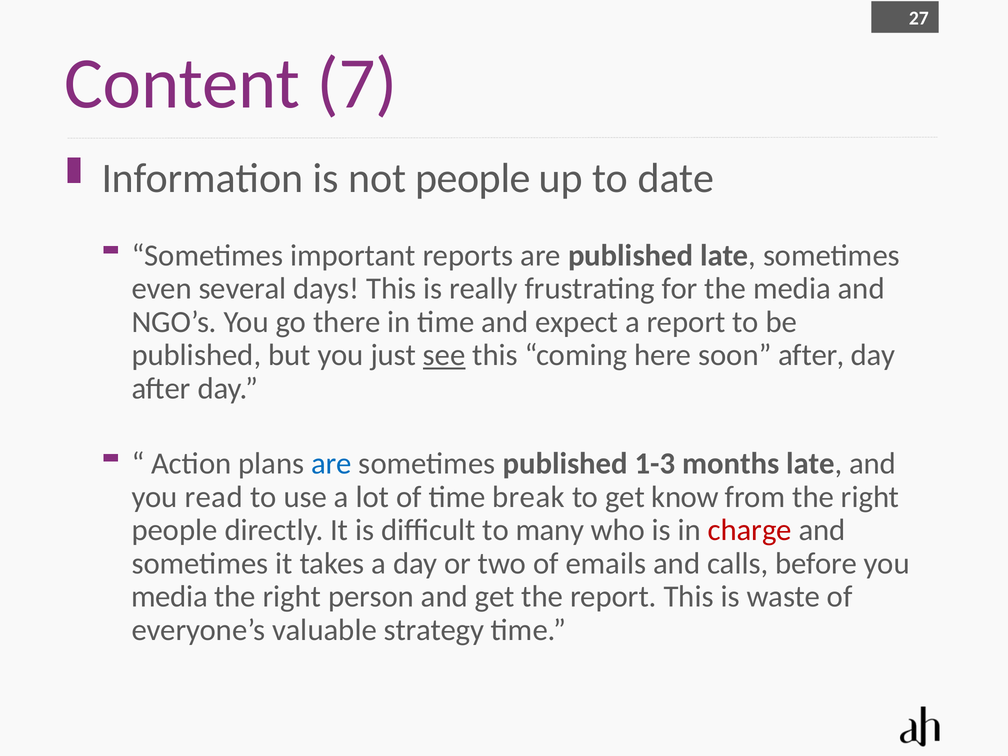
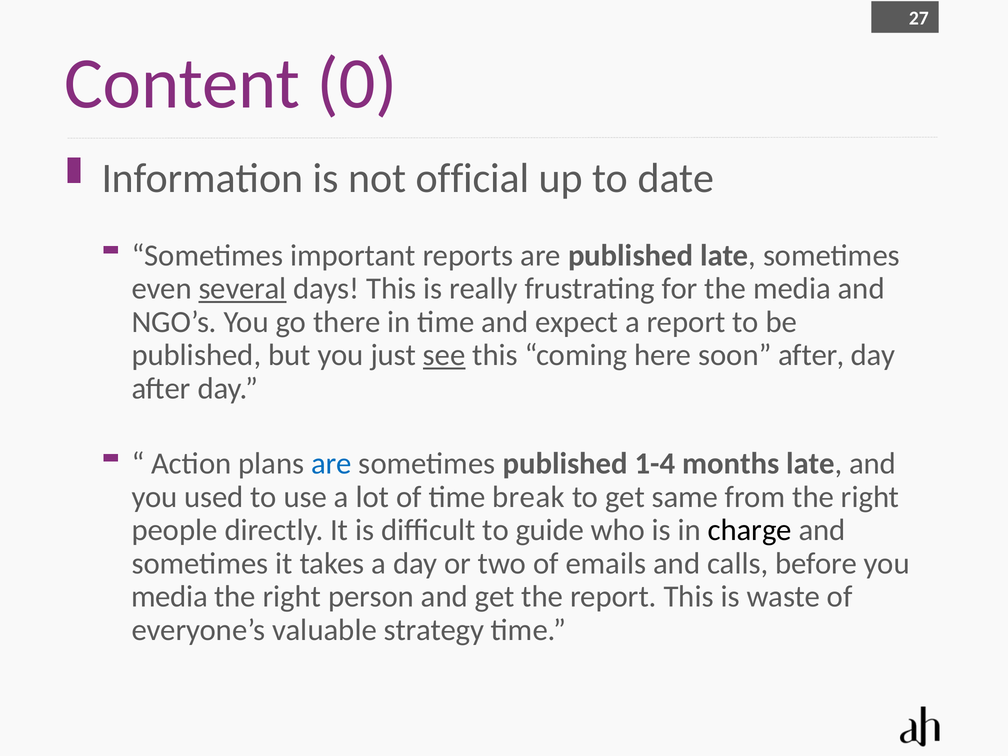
7: 7 -> 0 (357, 84)
not people: people -> official (473, 178)
several underline: none -> present (243, 289)
1-3: 1-3 -> 1-4 (655, 464)
read: read -> used (214, 497)
know: know -> same (685, 497)
many: many -> guide (550, 530)
charge colour: red -> black (750, 530)
